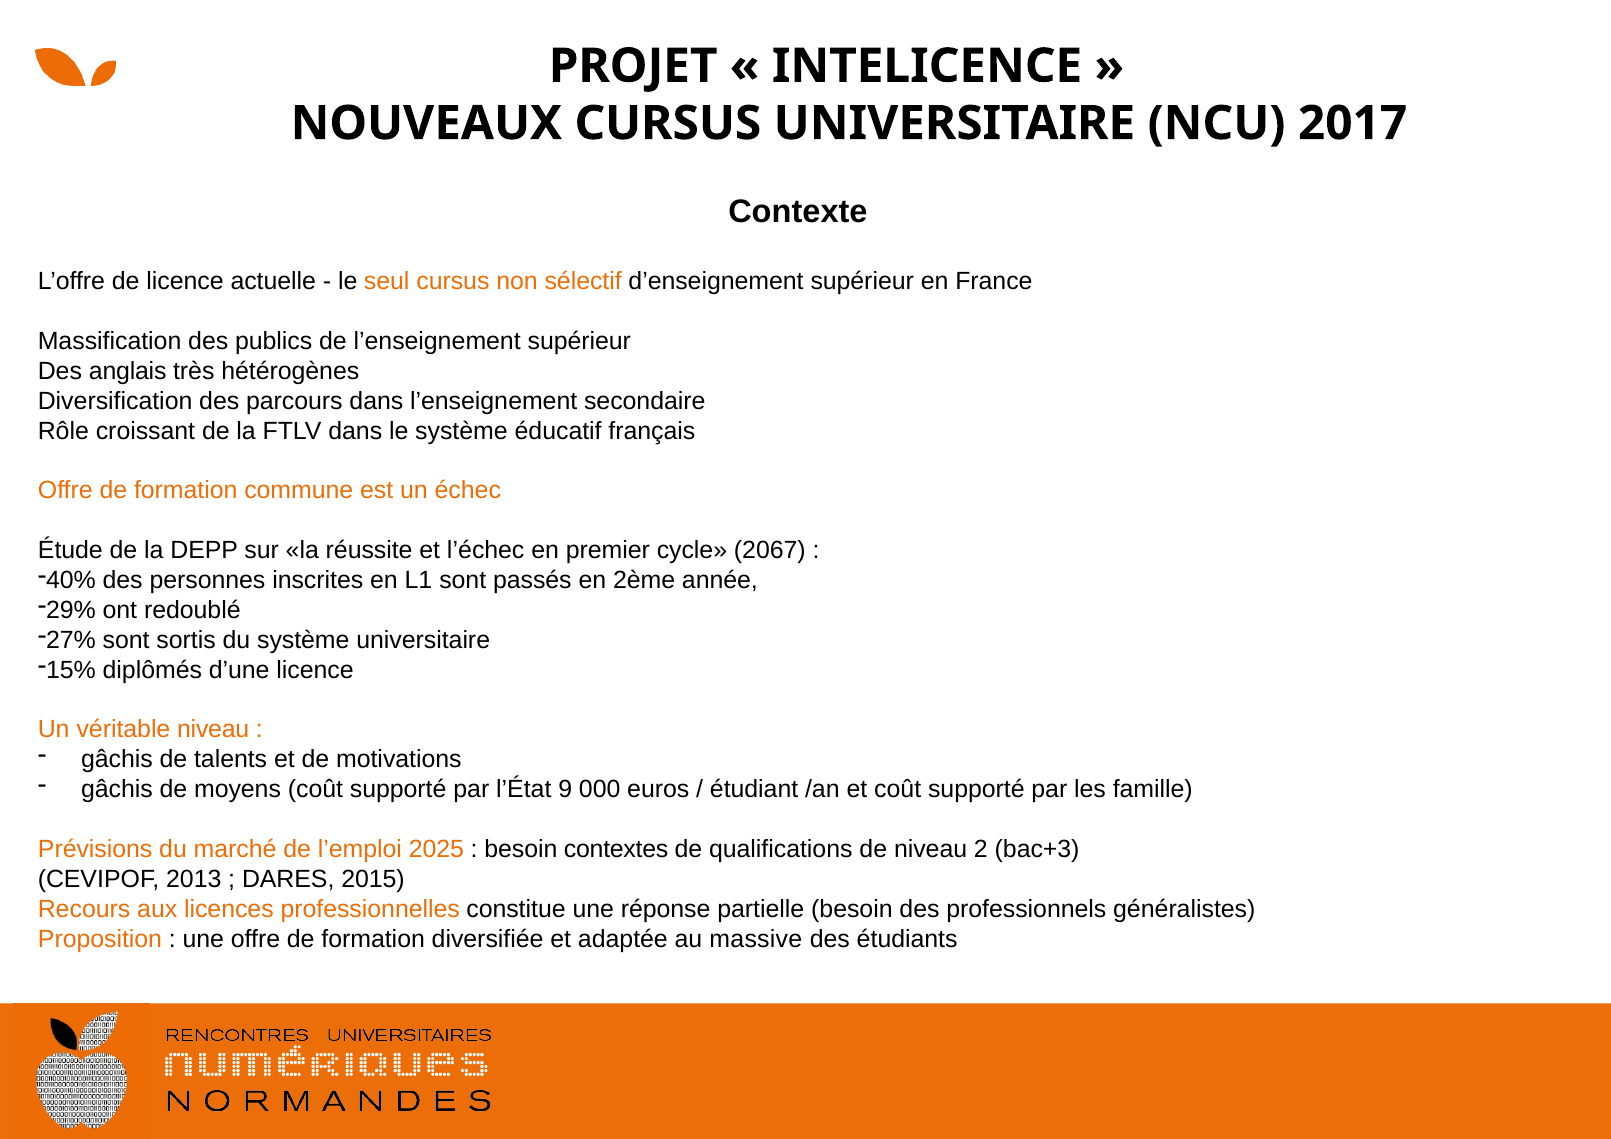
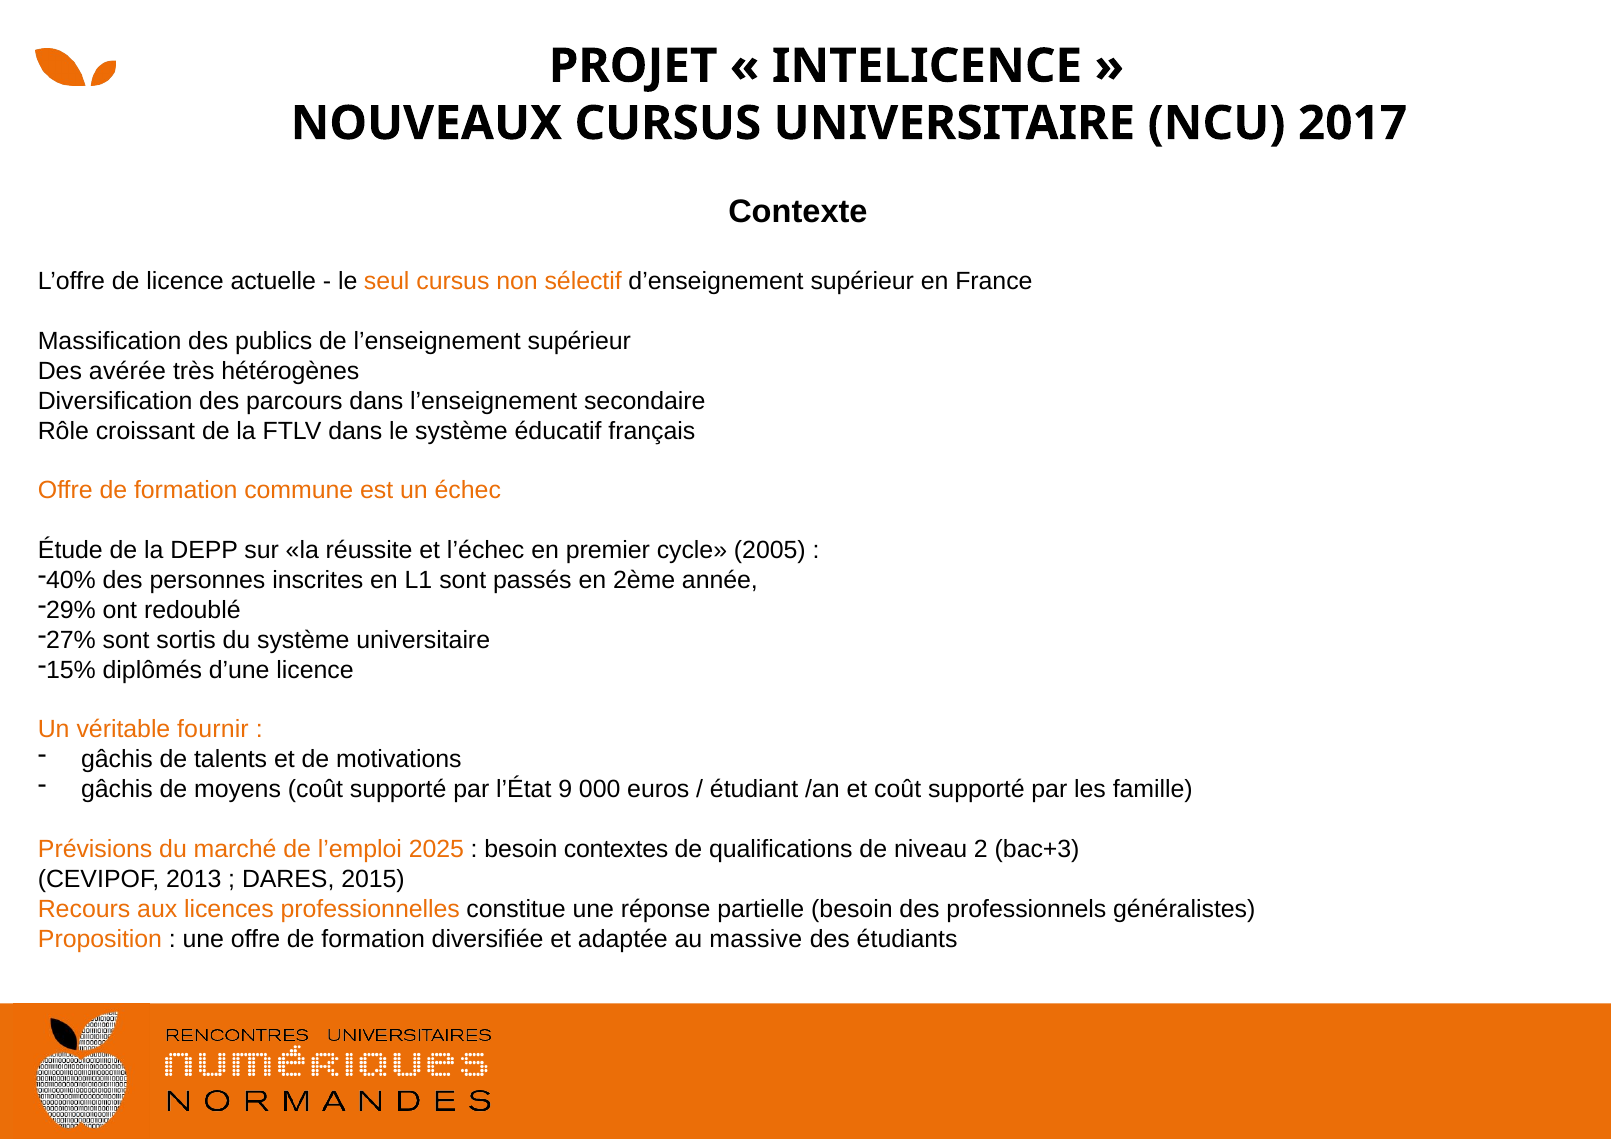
anglais: anglais -> avérée (128, 371)
2067: 2067 -> 2005 (770, 551)
véritable niveau: niveau -> fournir (213, 730)
